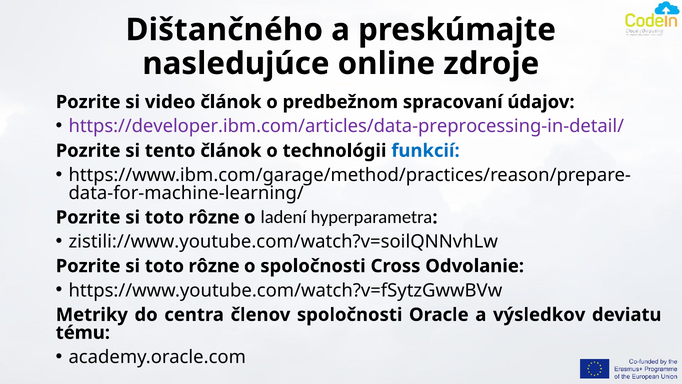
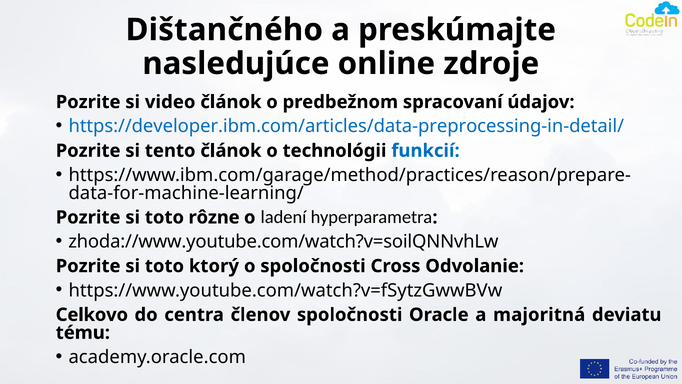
https://developer.ibm.com/articles/data-preprocessing-in-detail/ colour: purple -> blue (346, 126)
zistili://www.youtube.com/watch?v=soilQNNvhLw: zistili://www.youtube.com/watch?v=soilQNNvhLw -> zhoda://www.youtube.com/watch?v=soilQNNvhLw (283, 241)
rôzne: rôzne -> ktorý (214, 266)
Metriky: Metriky -> Celkovo (92, 314)
výsledkov: výsledkov -> majoritná (539, 314)
